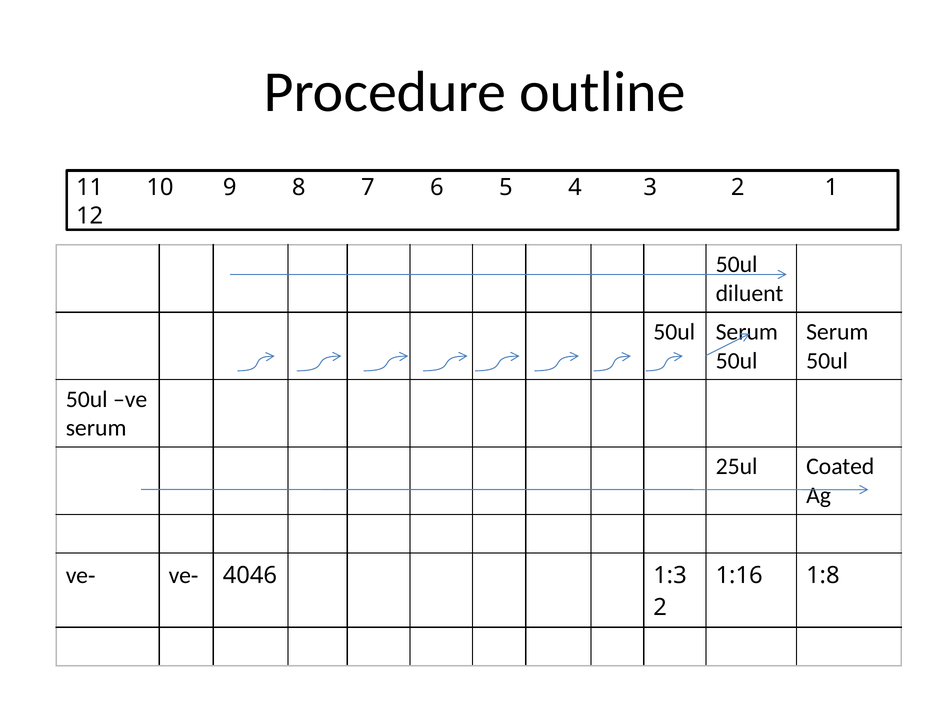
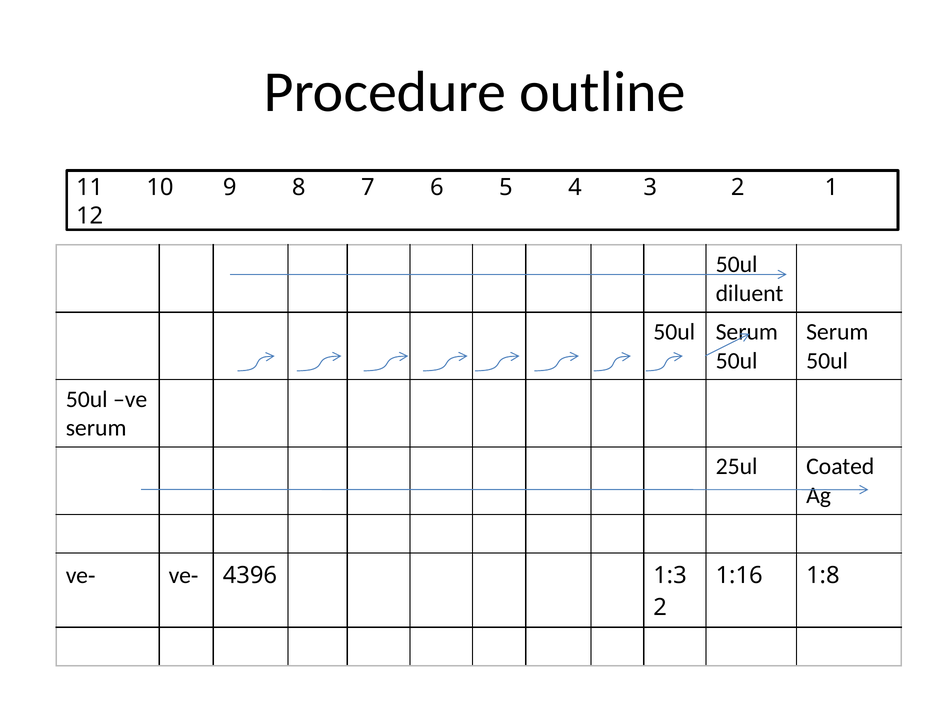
4046: 4046 -> 4396 (250, 576)
